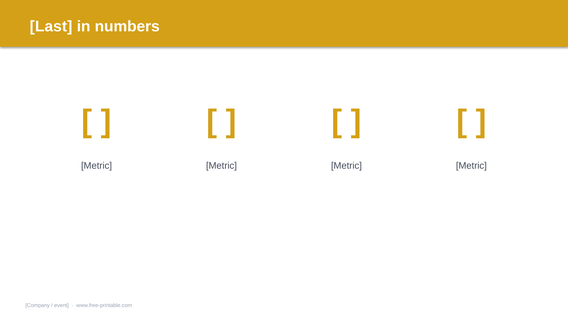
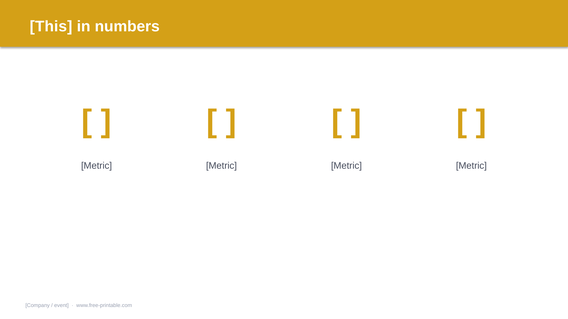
Last: Last -> This (51, 27)
